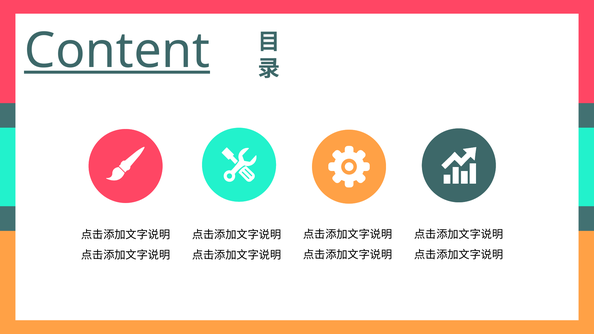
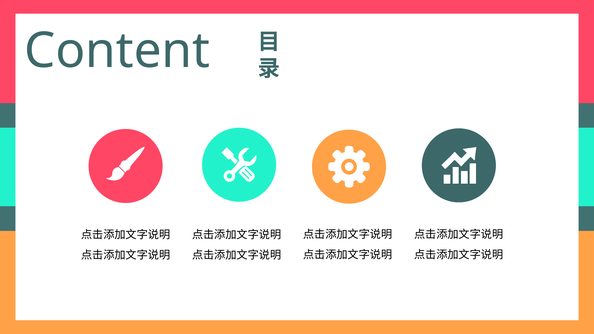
Content underline: present -> none (117, 51)
